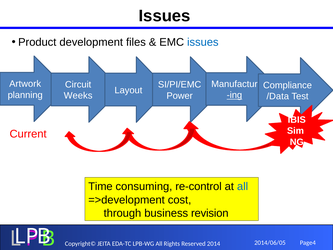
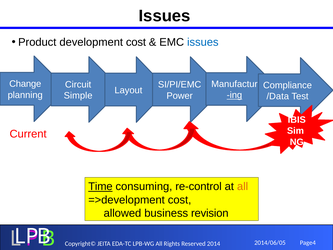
development files: files -> cost (136, 42)
Artwork: Artwork -> Change (25, 84)
Weeks: Weeks -> Simple (78, 96)
Time underline: none -> present (100, 186)
all colour: blue -> orange (243, 186)
through: through -> allowed (122, 213)
